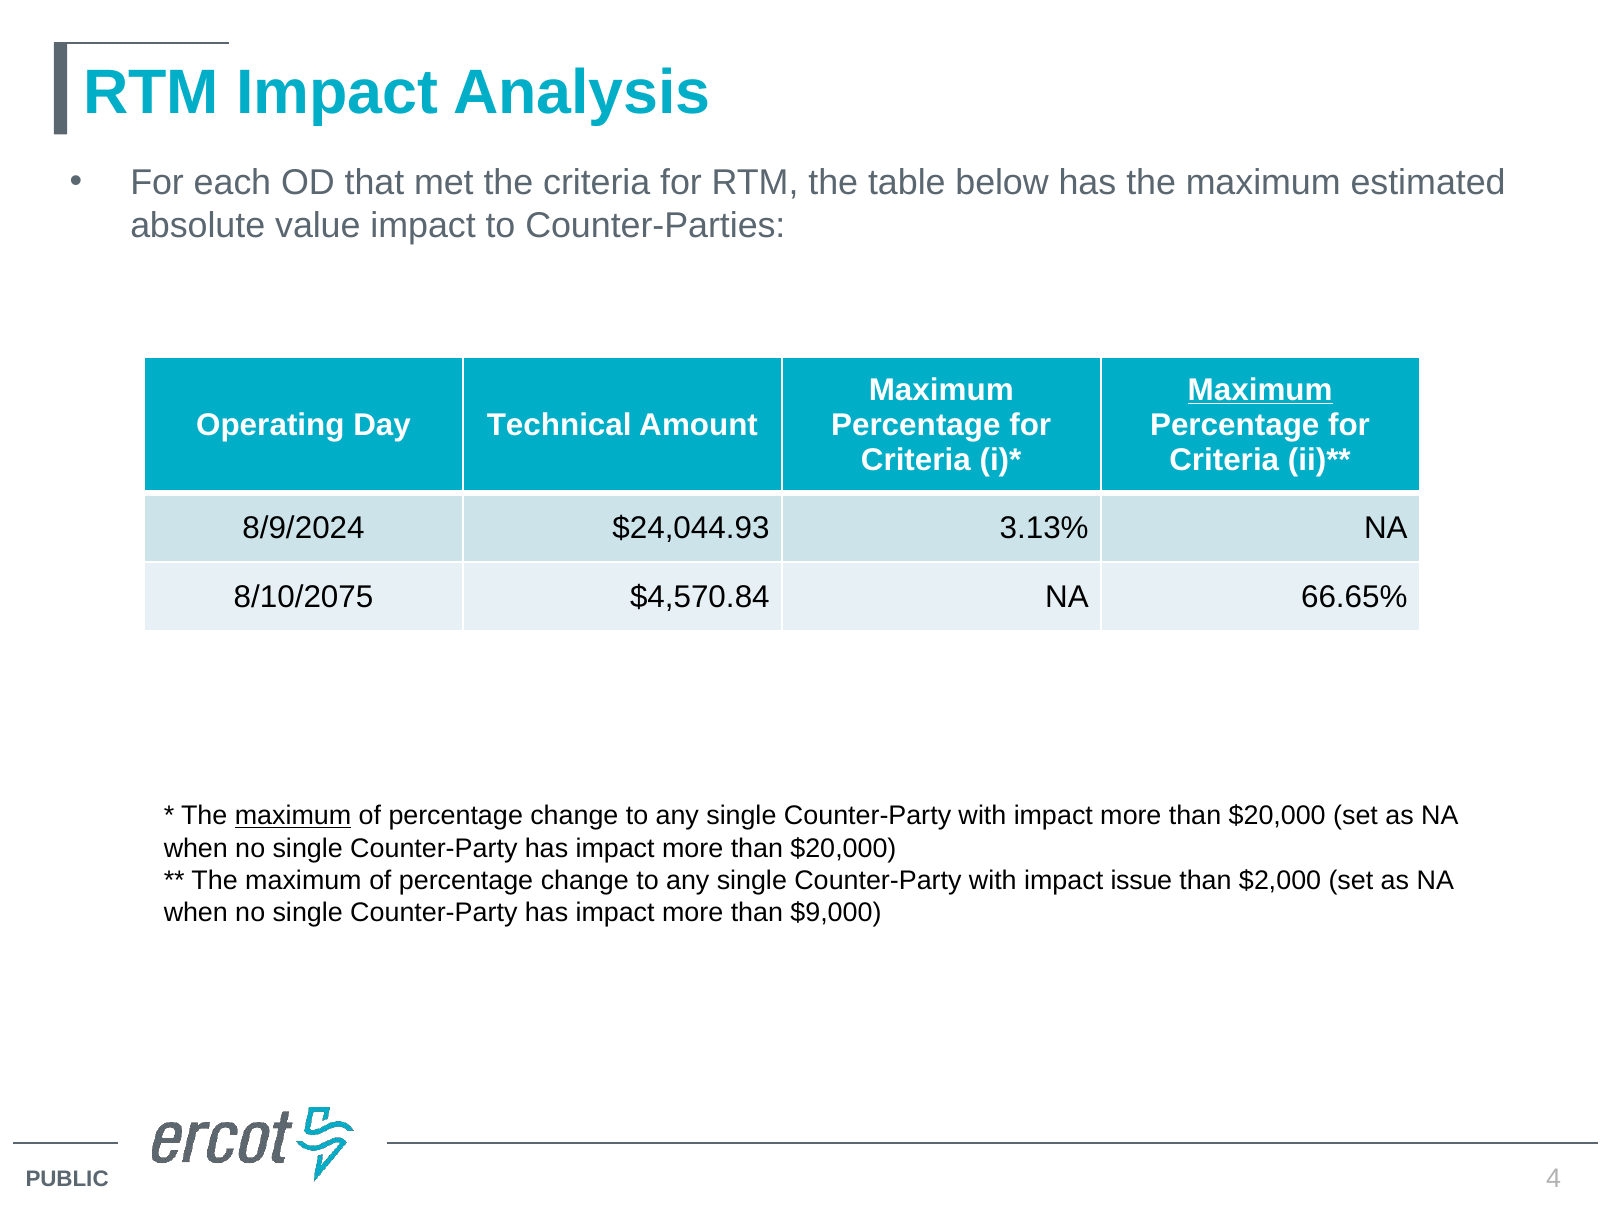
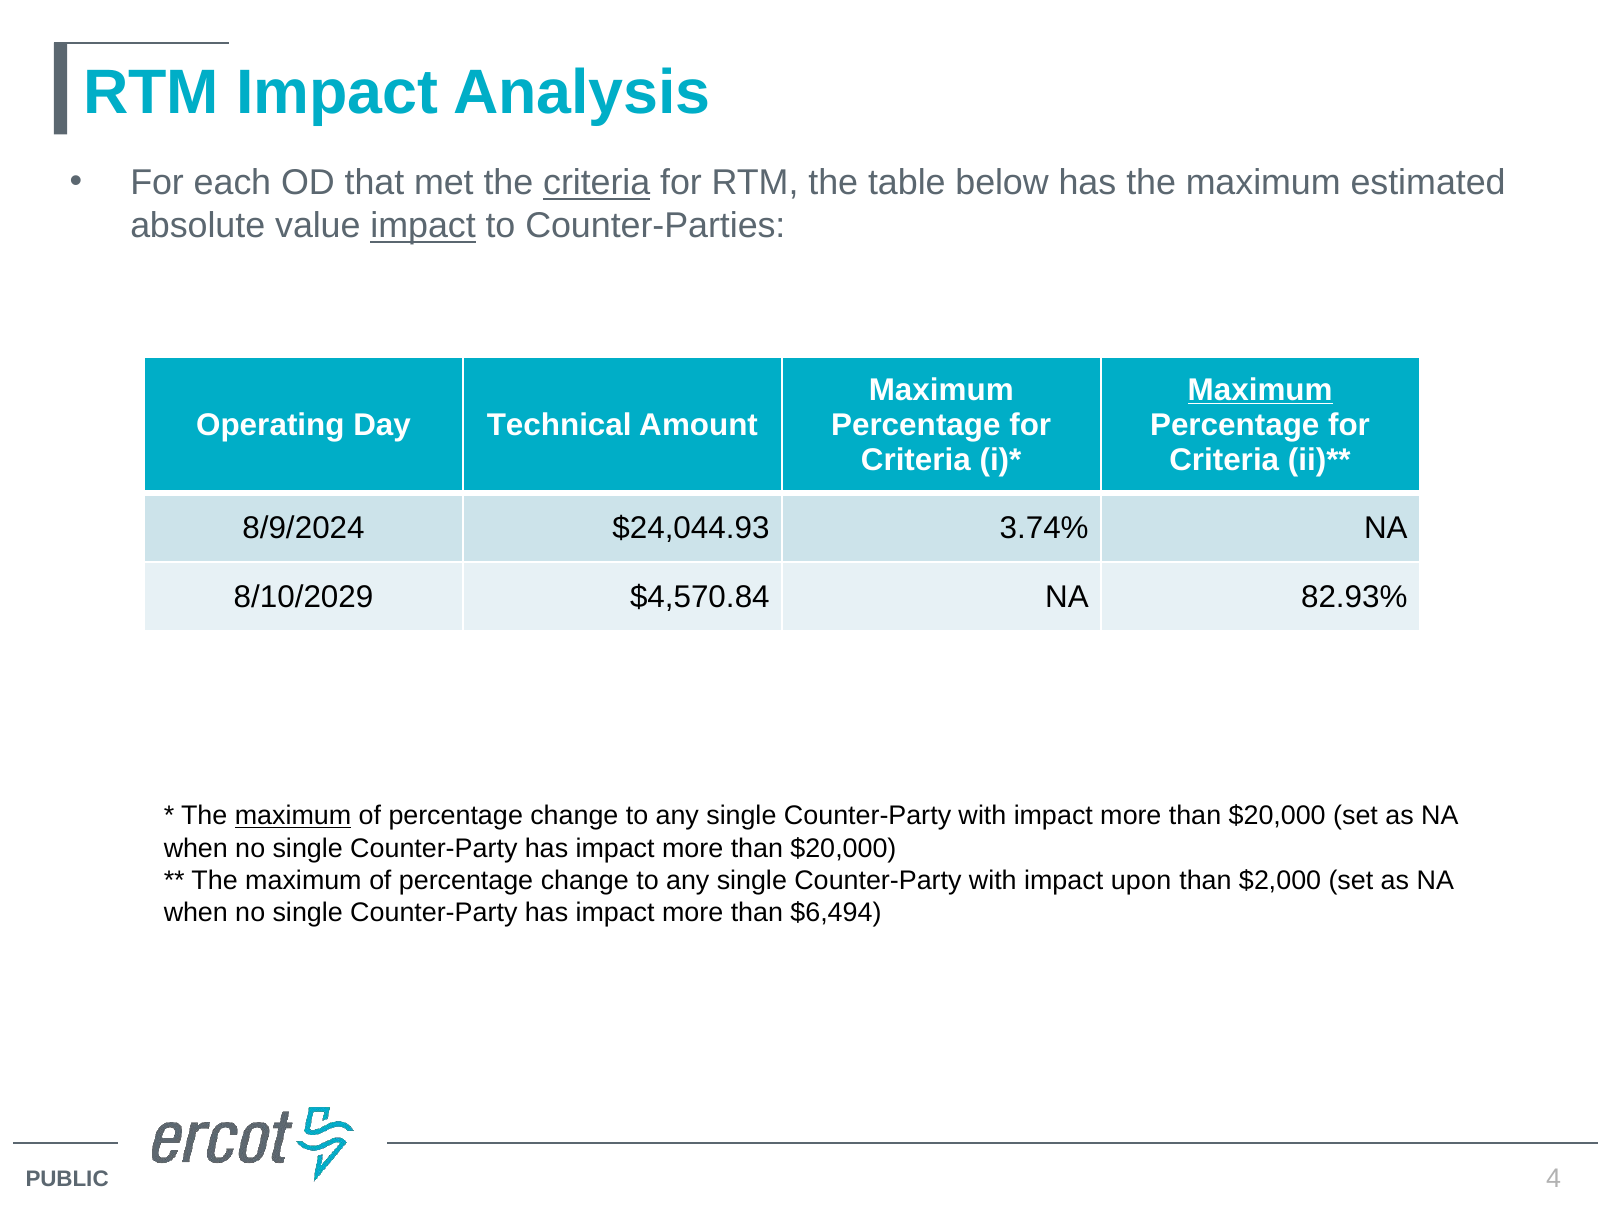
criteria underline: none -> present (597, 183)
impact underline: none -> present (423, 226)
3.13%: 3.13% -> 3.74% (1044, 528)
8/10/2075: 8/10/2075 -> 8/10/2029 (304, 597)
66.65%: 66.65% -> 82.93% (1354, 597)
issue: issue -> upon (1141, 881)
$9,000: $9,000 -> $6,494 (836, 913)
